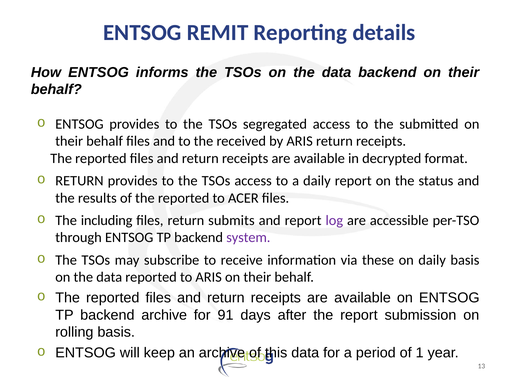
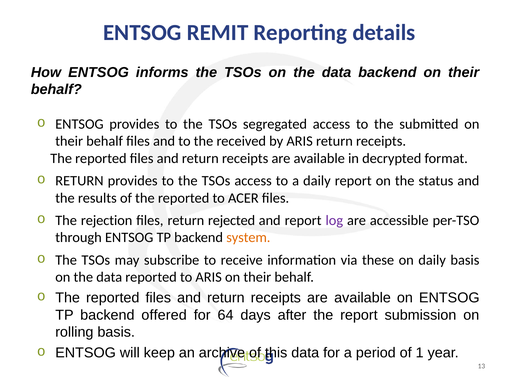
including: including -> rejection (107, 220)
submits: submits -> rejected (232, 220)
system colour: purple -> orange (248, 238)
backend archive: archive -> offered (164, 315)
91: 91 -> 64 (226, 315)
